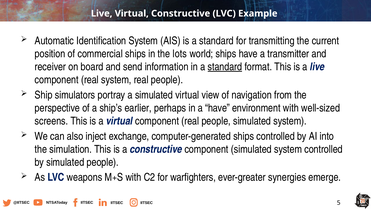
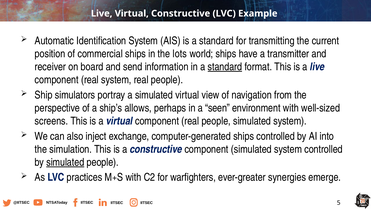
earlier: earlier -> allows (138, 108)
a have: have -> seen (218, 108)
simulated underline: none -> present (65, 162)
weapons: weapons -> practices (84, 177)
